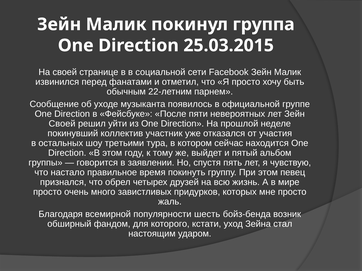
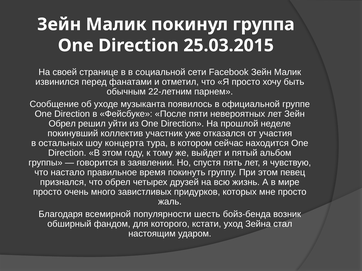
Своей: Своей -> Обрел (62, 124)
третьими: третьими -> концерта (124, 143)
